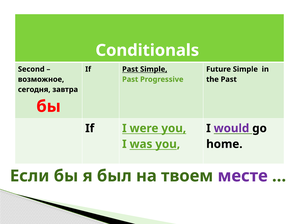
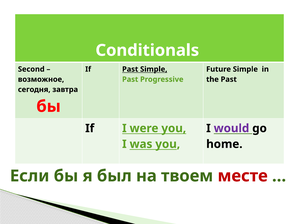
месте colour: purple -> red (243, 176)
